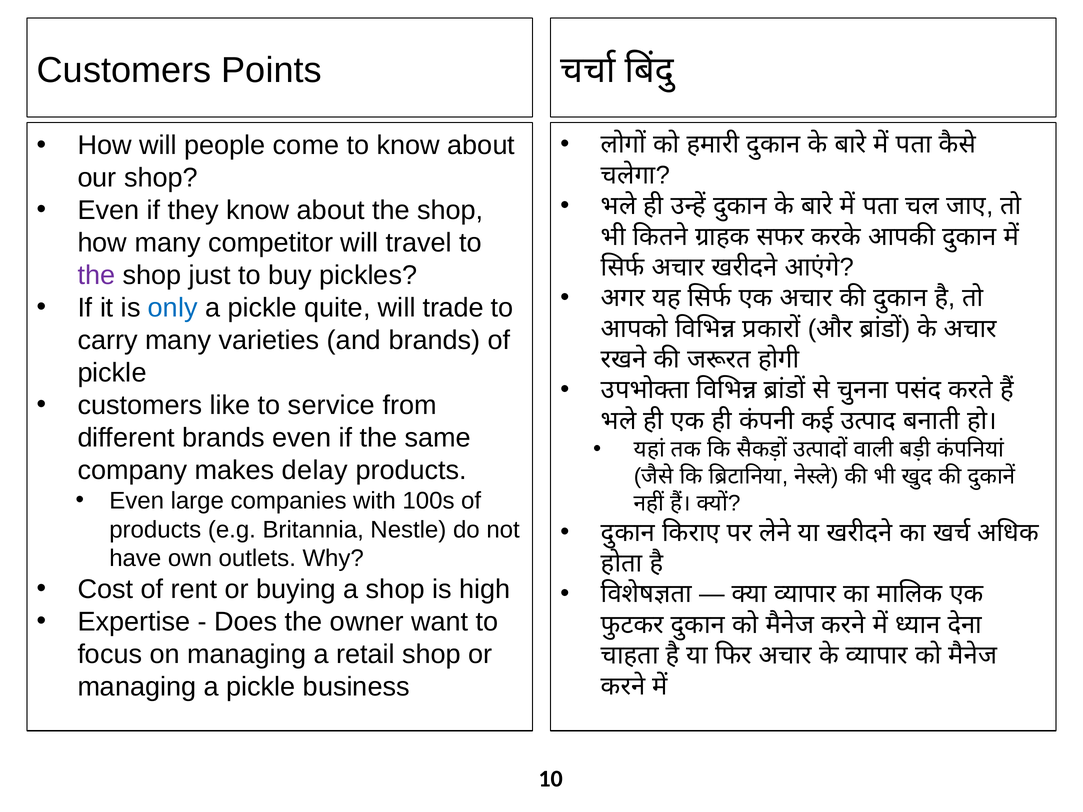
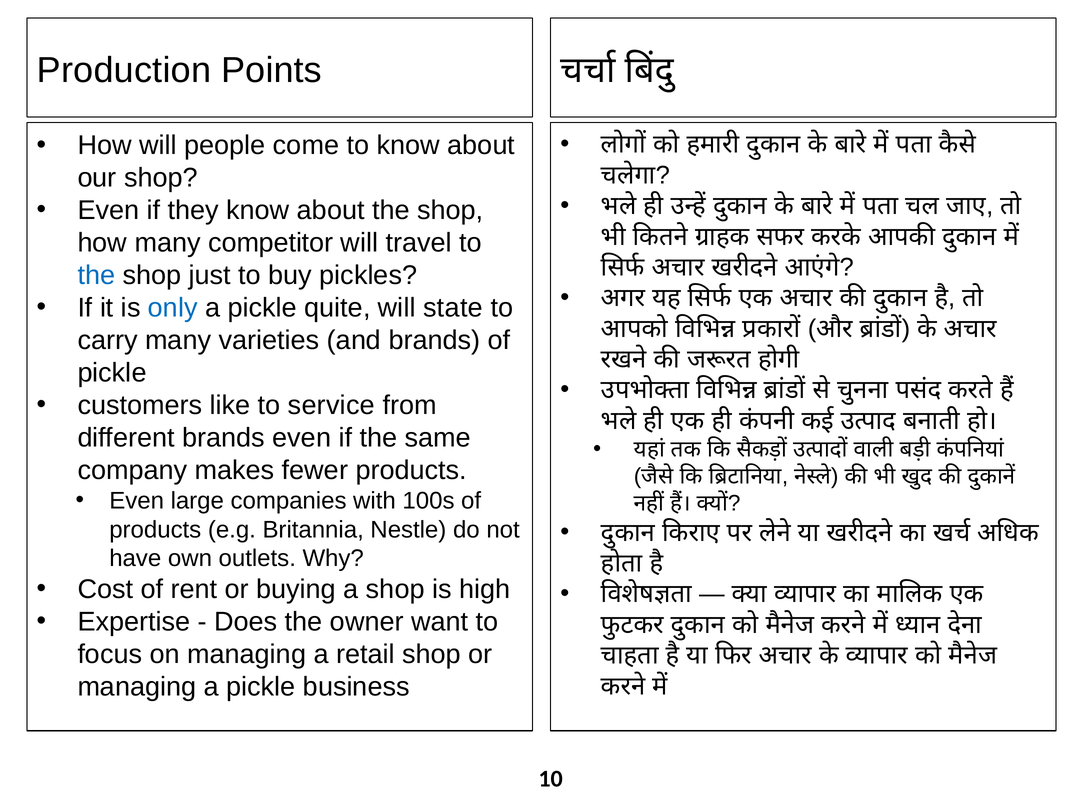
Customers: Customers -> Production (124, 70)
the colour: purple -> blue (96, 276)
trade: trade -> state (453, 308)
delay: delay -> fewer (315, 470)
